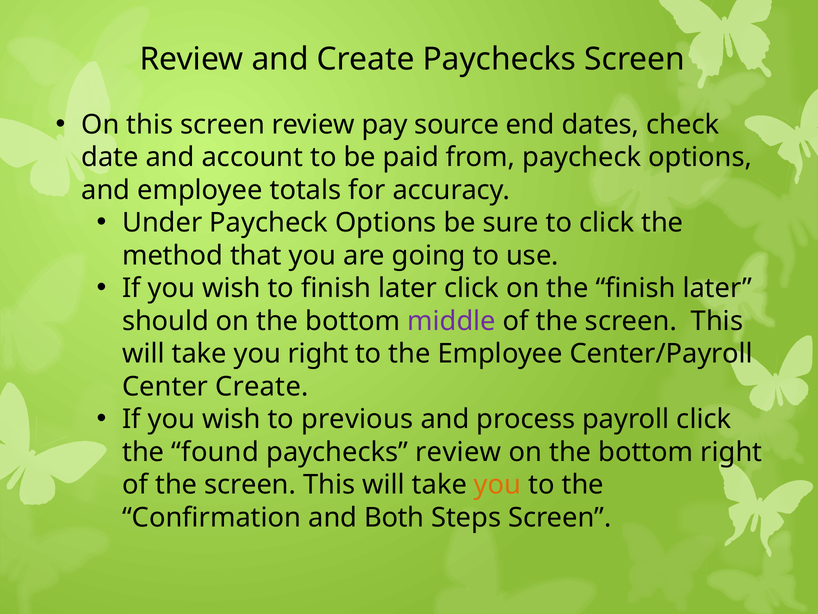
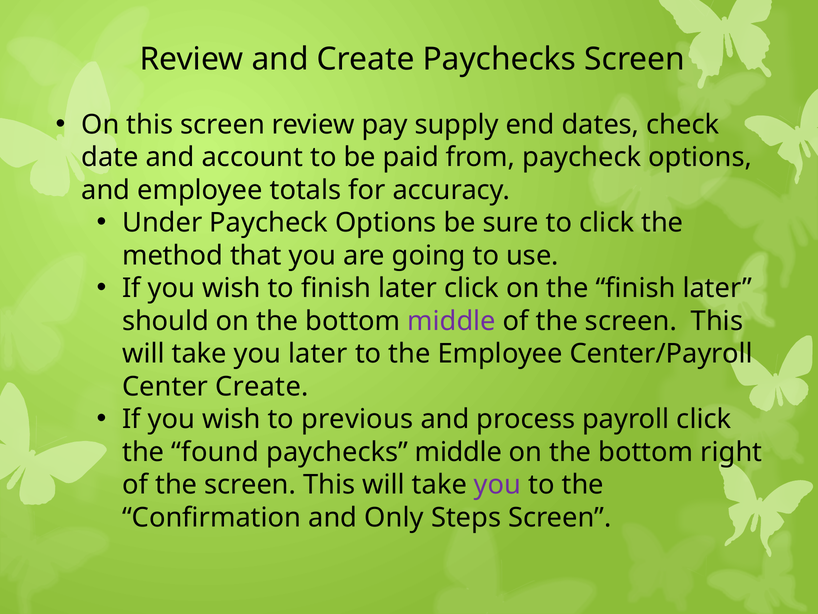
source: source -> supply (457, 125)
you right: right -> later (318, 354)
paychecks review: review -> middle (459, 452)
you colour: orange -> purple (498, 484)
Both: Both -> Only (394, 517)
